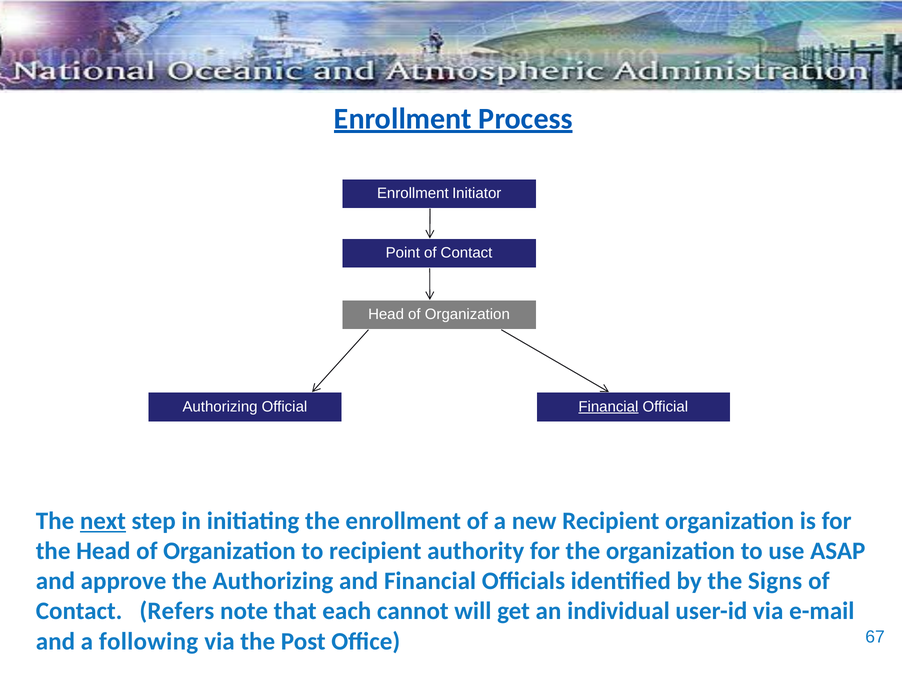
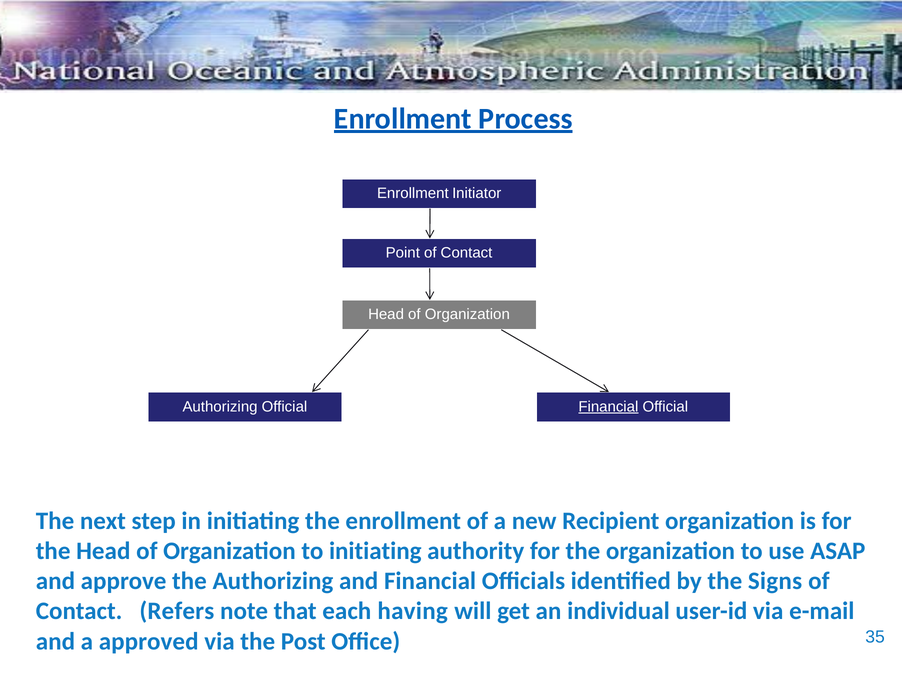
next underline: present -> none (103, 521)
to recipient: recipient -> initiating (375, 551)
cannot: cannot -> having (413, 612)
following: following -> approved (149, 642)
67: 67 -> 35 (875, 637)
